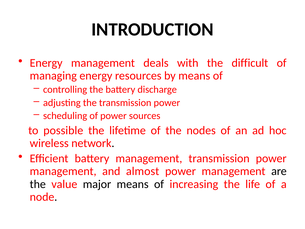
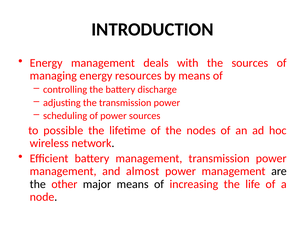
the difficult: difficult -> sources (250, 63)
value: value -> other (64, 184)
